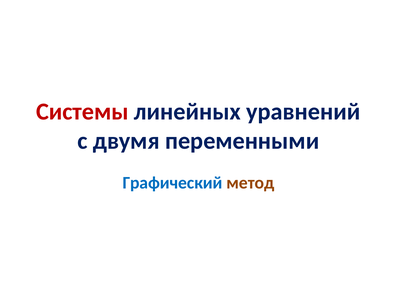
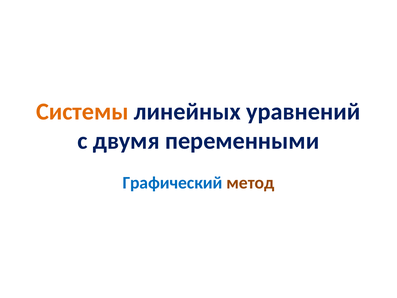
Системы colour: red -> orange (82, 112)
